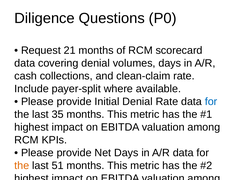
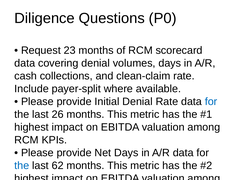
21: 21 -> 23 (70, 50)
35: 35 -> 26 (58, 114)
the colour: orange -> blue (22, 166)
51: 51 -> 62 (58, 166)
